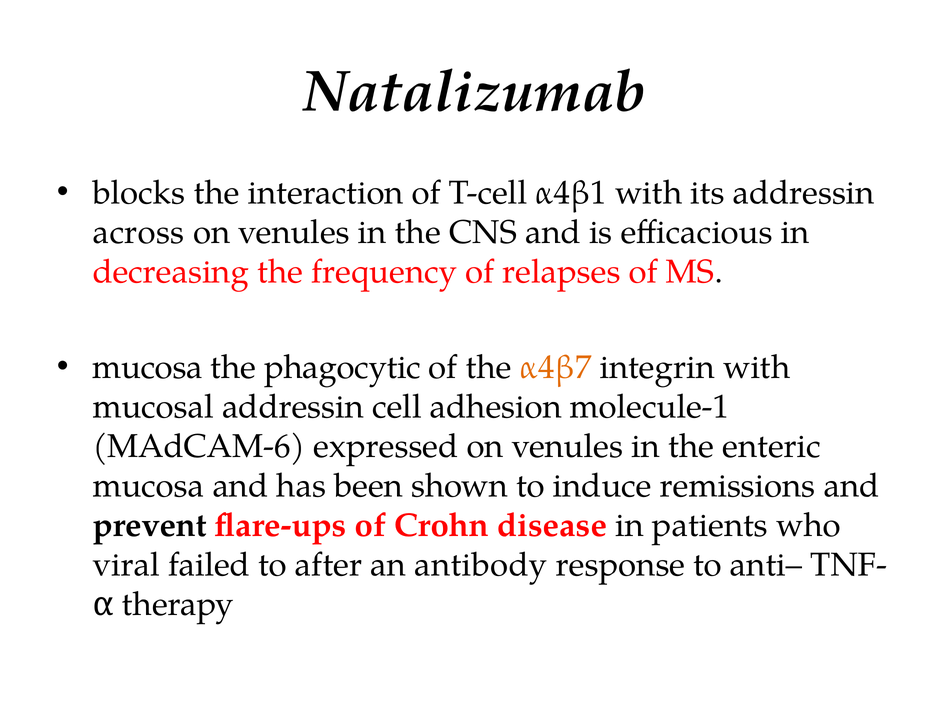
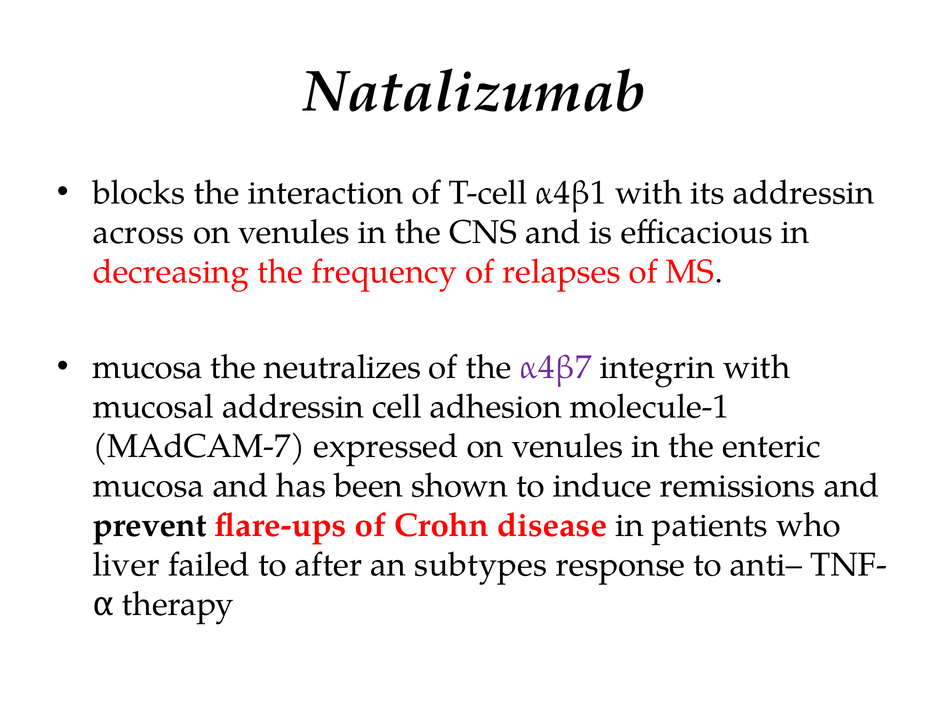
phagocytic: phagocytic -> neutralizes (342, 368)
α4β7 colour: orange -> purple (556, 368)
MAdCAM-6: MAdCAM-6 -> MAdCAM-7 (199, 447)
viral: viral -> liver (126, 566)
antibody: antibody -> subtypes (481, 566)
